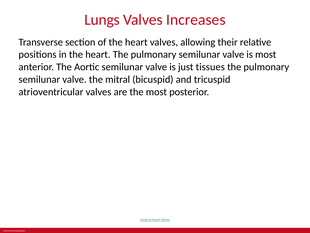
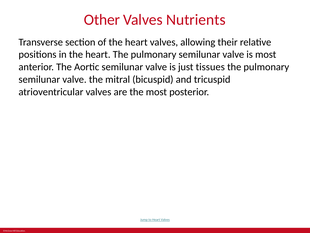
Lungs: Lungs -> Other (102, 20)
Increases: Increases -> Nutrients (196, 20)
